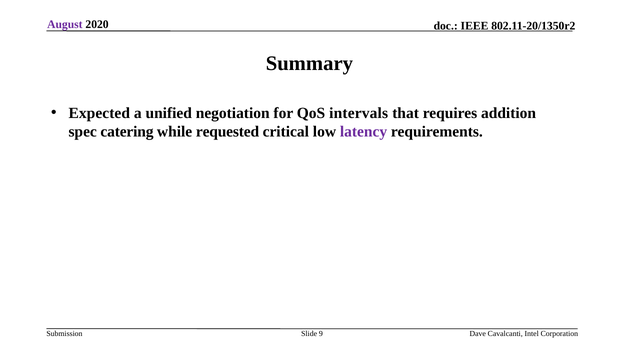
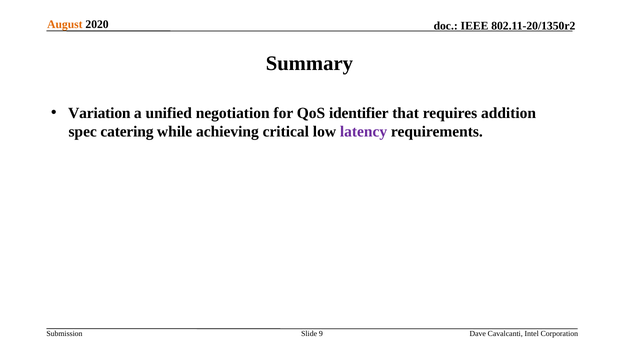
August colour: purple -> orange (65, 25)
Expected: Expected -> Variation (99, 113)
intervals: intervals -> identifier (359, 113)
requested: requested -> achieving (227, 132)
